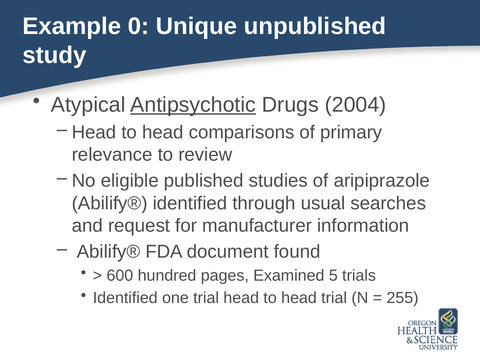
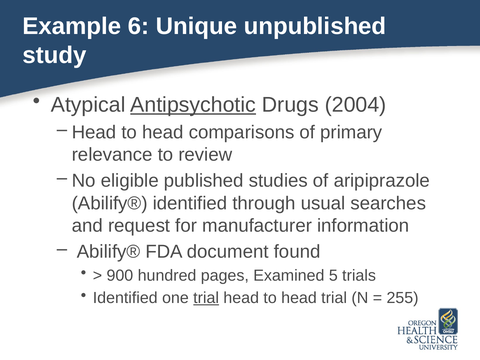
0: 0 -> 6 (139, 26)
600: 600 -> 900 (120, 276)
trial underline: none -> present (206, 298)
